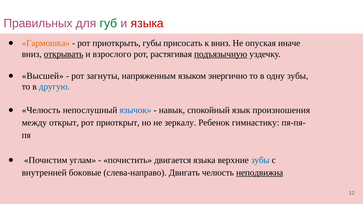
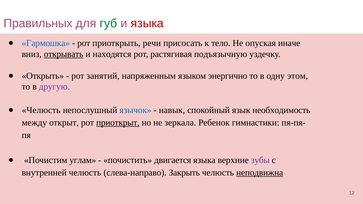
Гармошка colour: orange -> blue (46, 43)
губы: губы -> речи (152, 43)
к вниз: вниз -> тело (221, 43)
взрослого: взрослого -> находятся (112, 54)
подъязычную underline: present -> none (221, 54)
Высшей: Высшей -> Открыть (43, 76)
загнуты: загнуты -> занятий (103, 76)
одну зубы: зубы -> этом (298, 76)
другую colour: blue -> purple (54, 87)
произношения: произношения -> необходимость (281, 110)
приоткрыт underline: none -> present (118, 123)
зеркалу: зеркалу -> зеркала (180, 123)
гимнастику: гимнастику -> гимнастики (256, 123)
зубы colour: blue -> purple (260, 160)
внутренней боковые: боковые -> челюсть (85, 173)
Двигать: Двигать -> Закрыть (184, 173)
